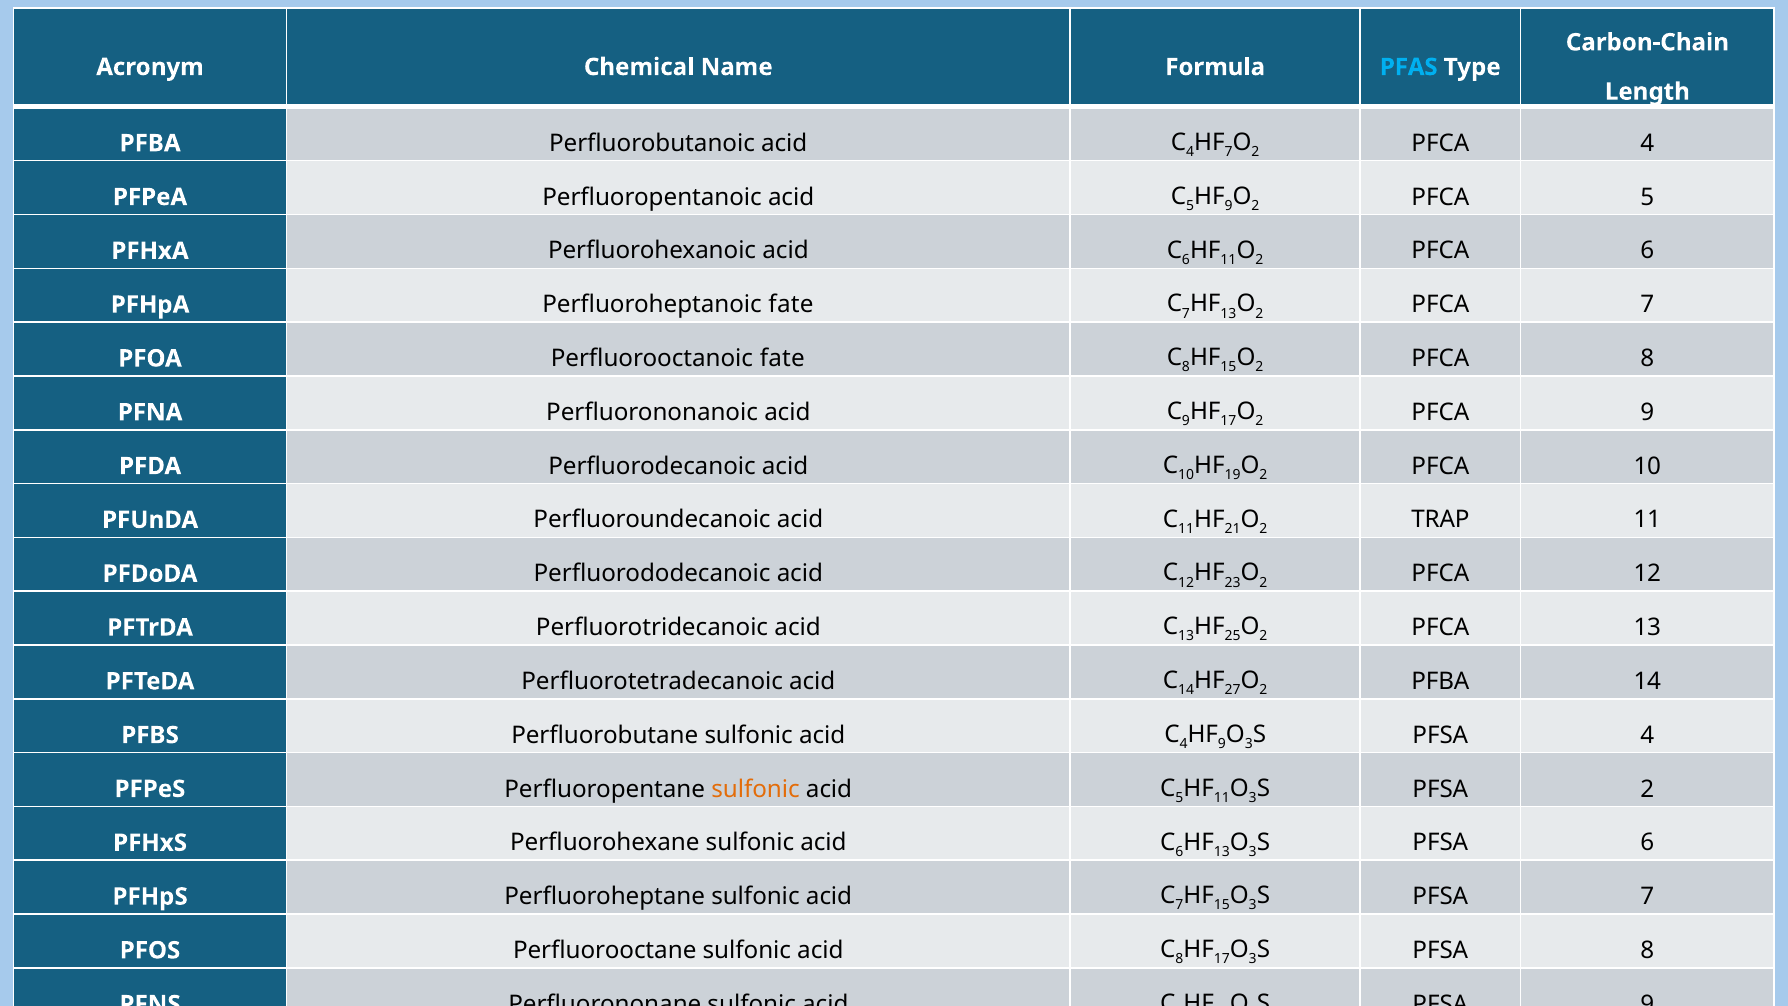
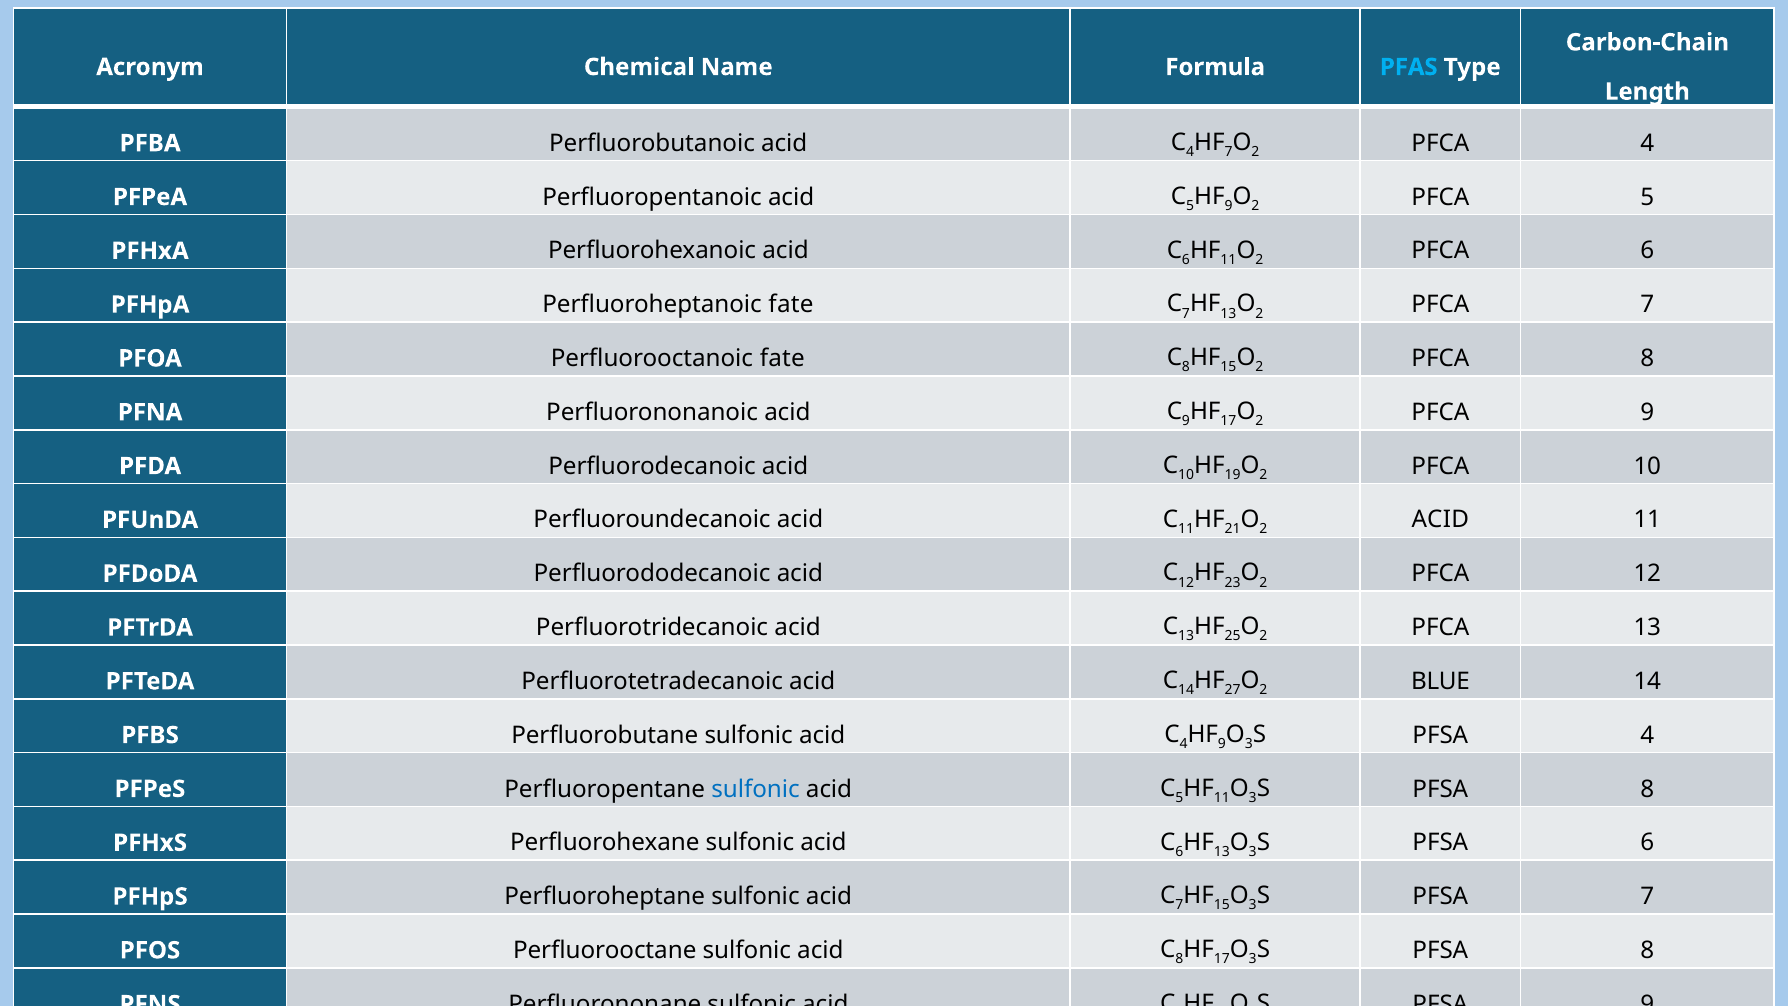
TRAP: TRAP -> ACID (1440, 520)
PFBA: PFBA -> BLUE (1440, 681)
sulfonic colour: orange -> blue (755, 789)
2: 2 -> 8 (1647, 789)
